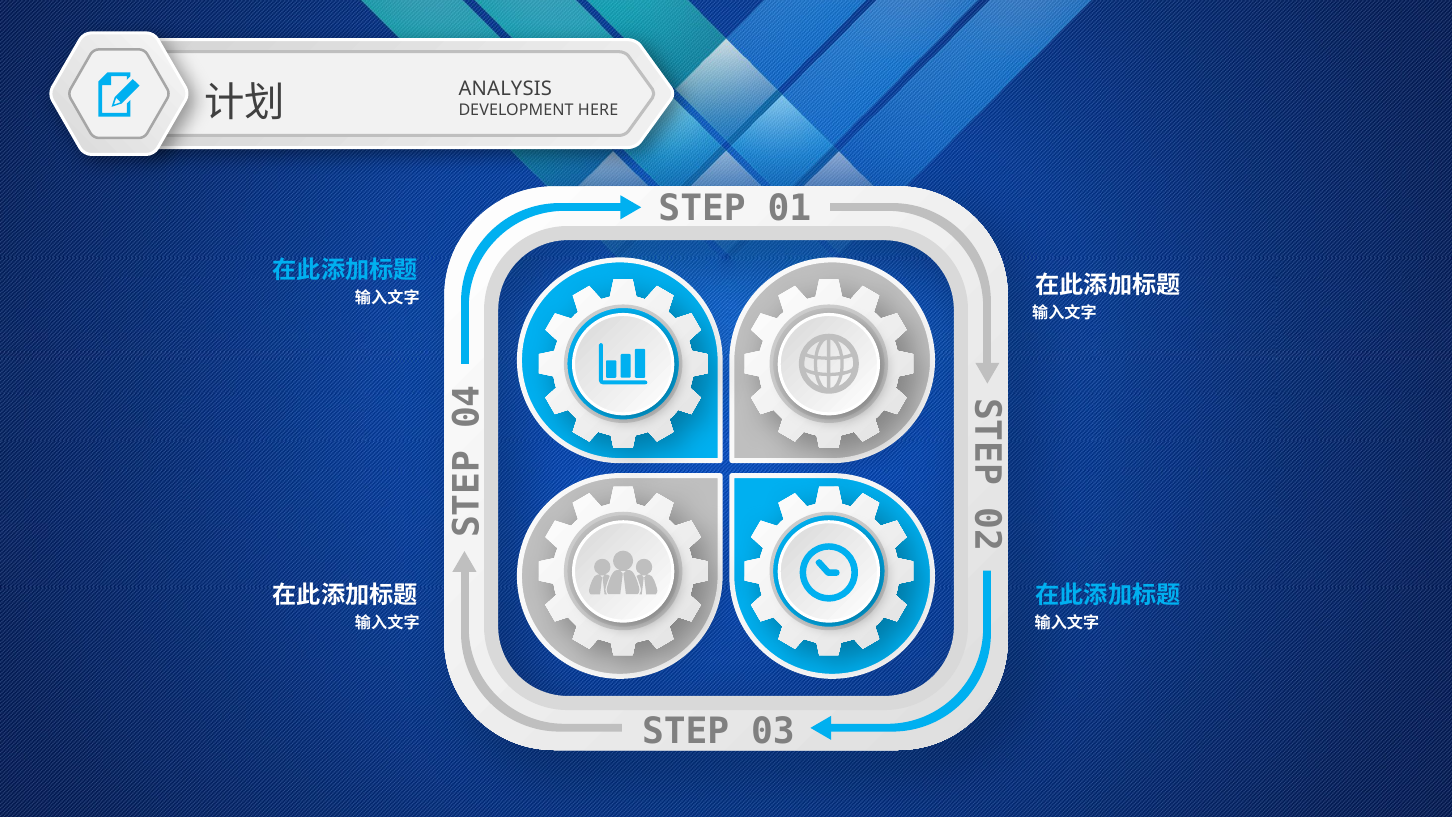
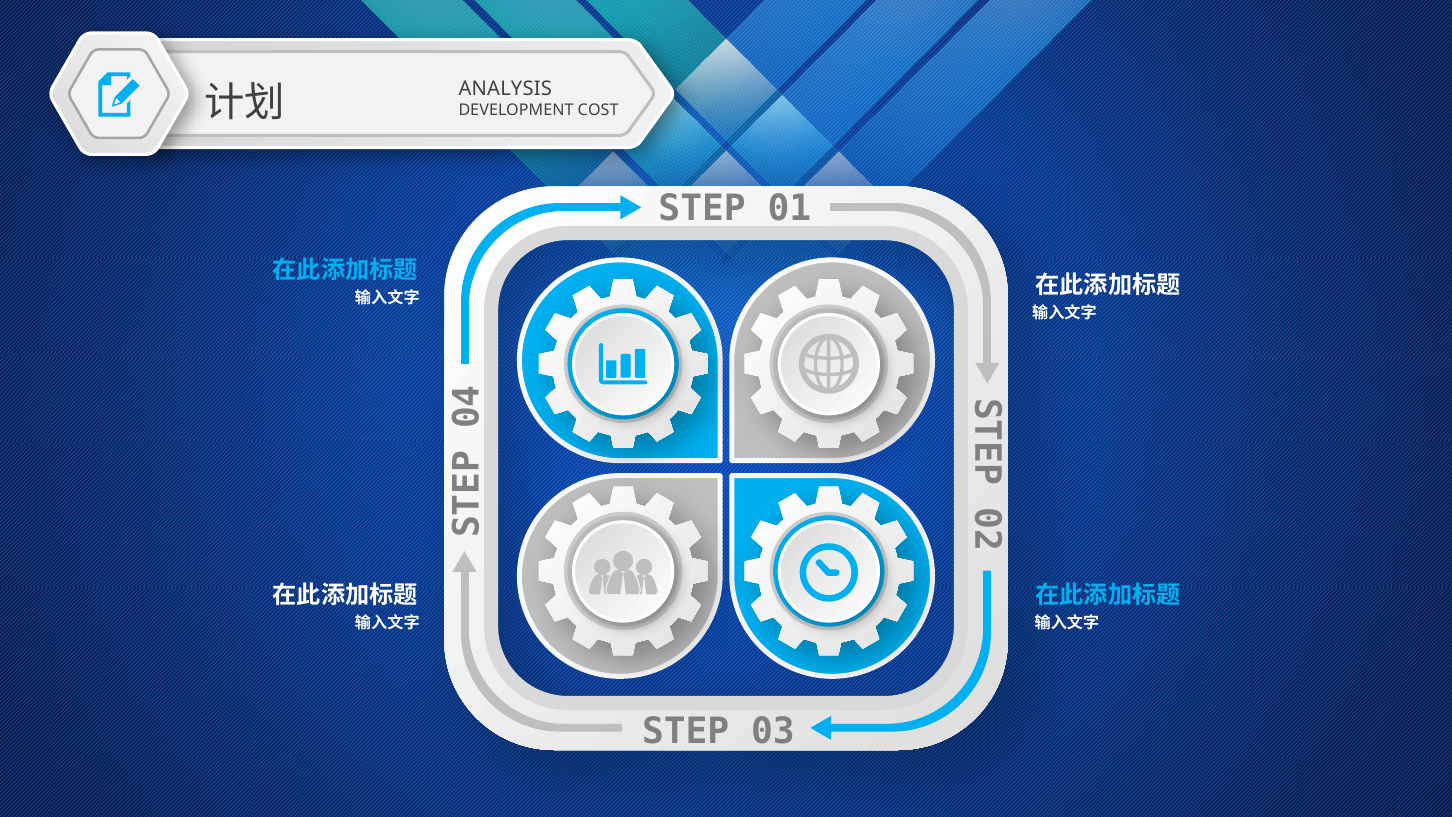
HERE: HERE -> COST (598, 110)
